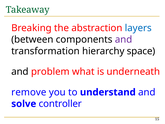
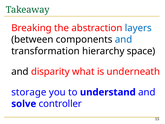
and colour: purple -> blue (124, 39)
problem: problem -> disparity (50, 72)
remove: remove -> storage (29, 92)
